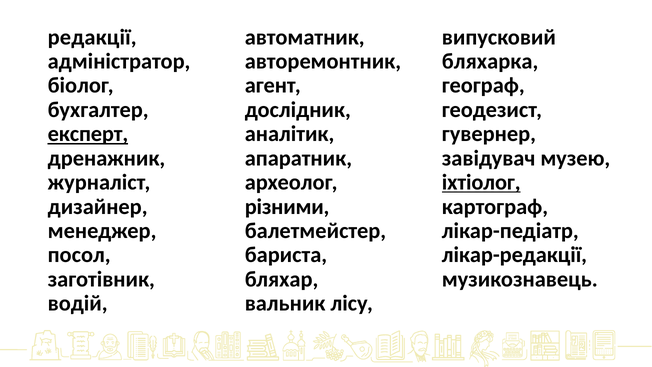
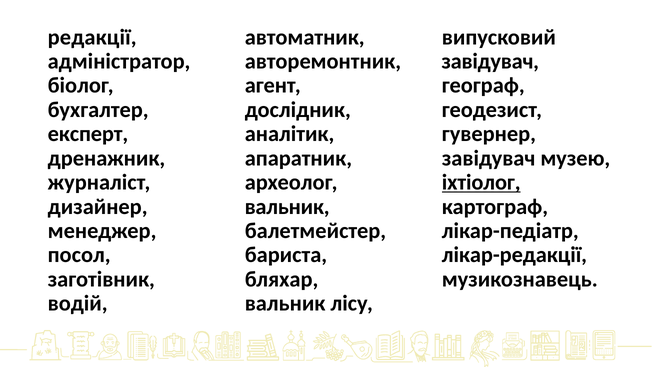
бляхарка: бляхарка -> завідувач (490, 61)
експерт underline: present -> none (88, 134)
різними: різними -> вальник (287, 206)
